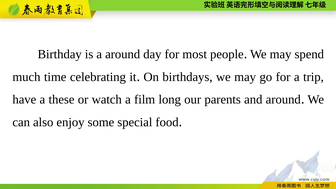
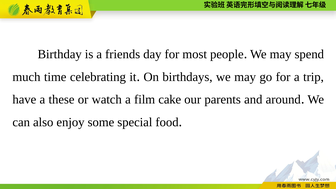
a around: around -> friends (123, 54)
long: long -> cake (170, 100)
